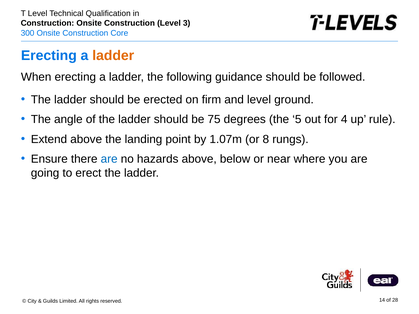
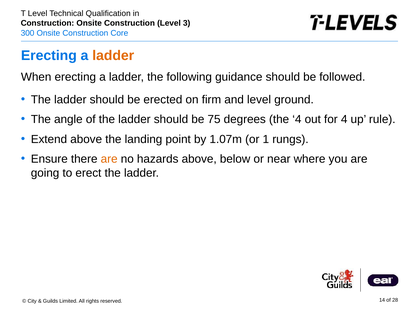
the 5: 5 -> 4 (297, 120)
8: 8 -> 1 (266, 139)
are colour: blue -> orange (109, 159)
